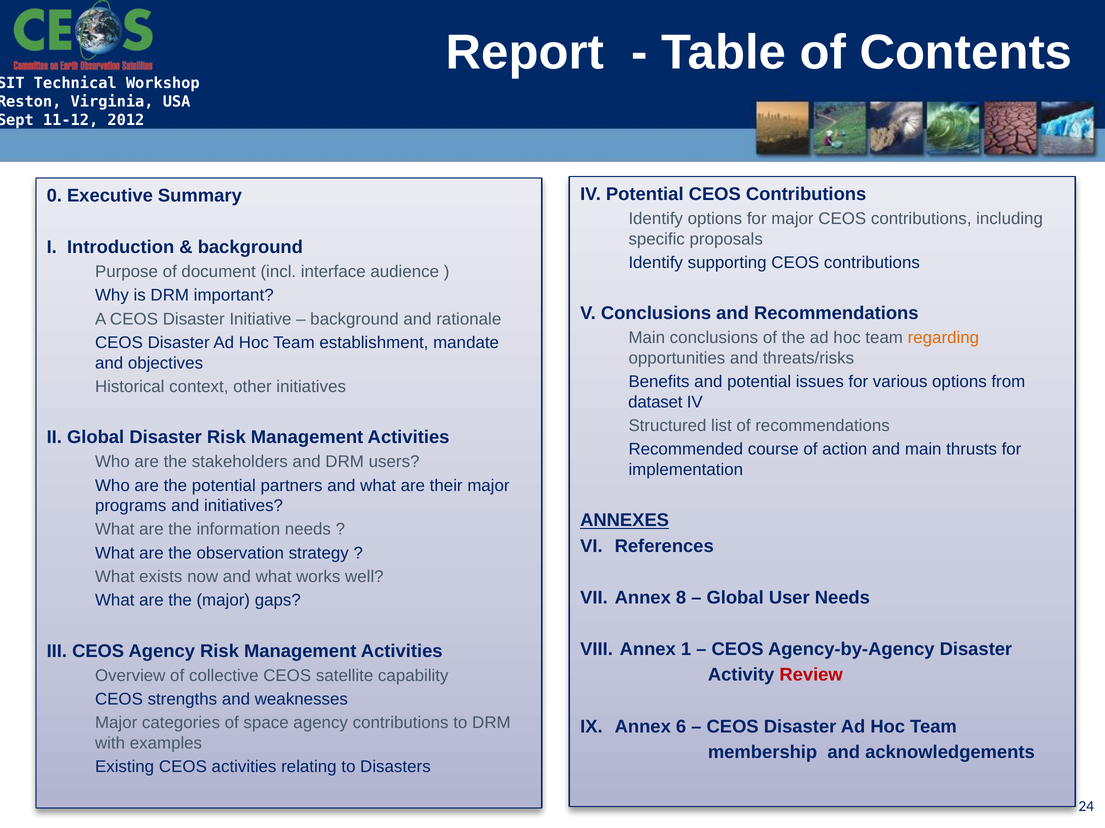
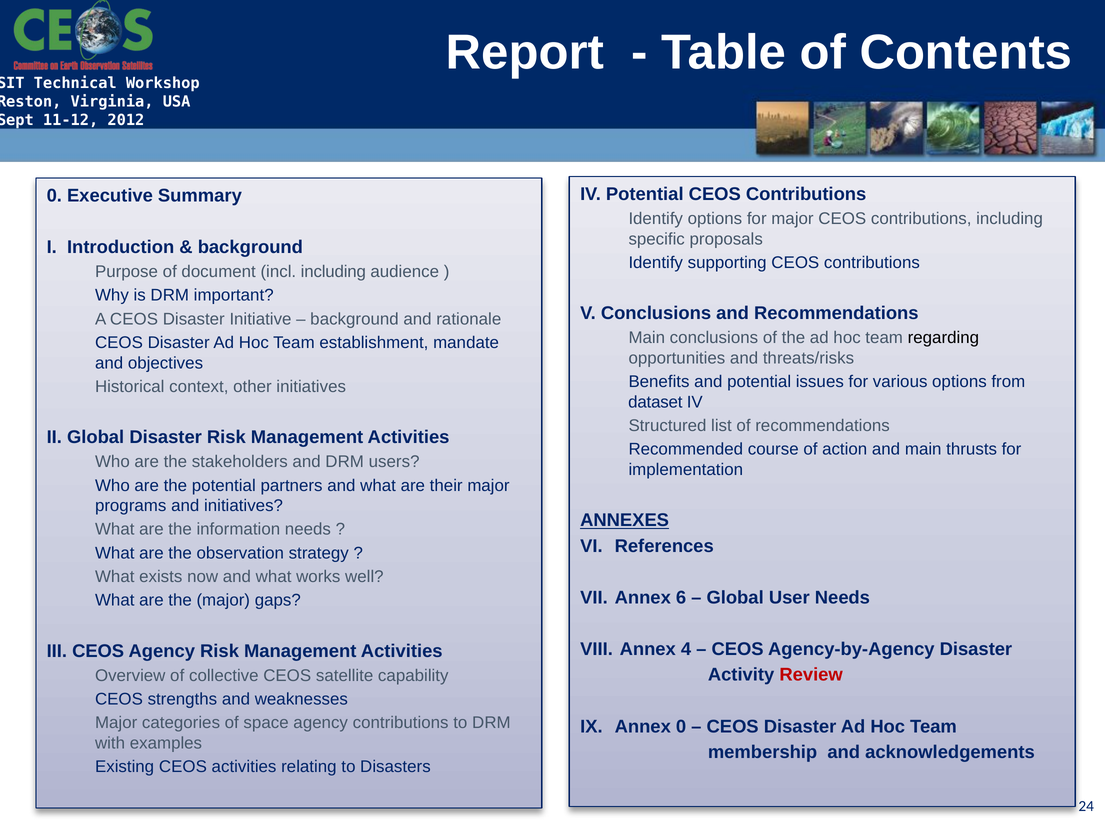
incl interface: interface -> including (333, 272)
regarding colour: orange -> black (943, 338)
8: 8 -> 6 (681, 598)
1: 1 -> 4 (686, 650)
Annex 6: 6 -> 0 (681, 727)
